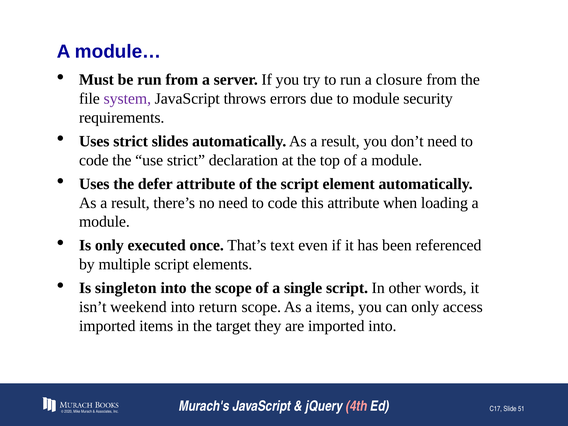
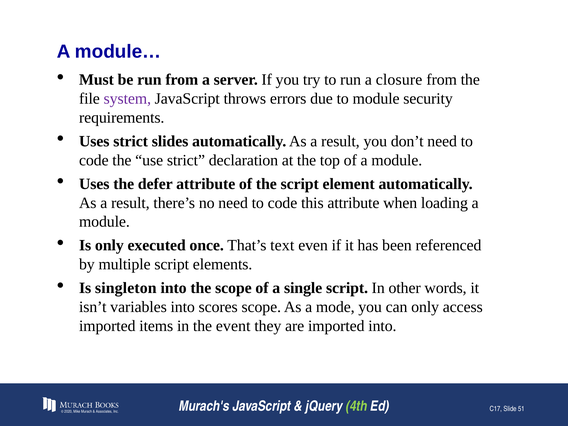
weekend: weekend -> variables (139, 307)
return: return -> scores (218, 307)
a items: items -> mode (335, 307)
target: target -> event (233, 326)
4th colour: pink -> light green (356, 406)
